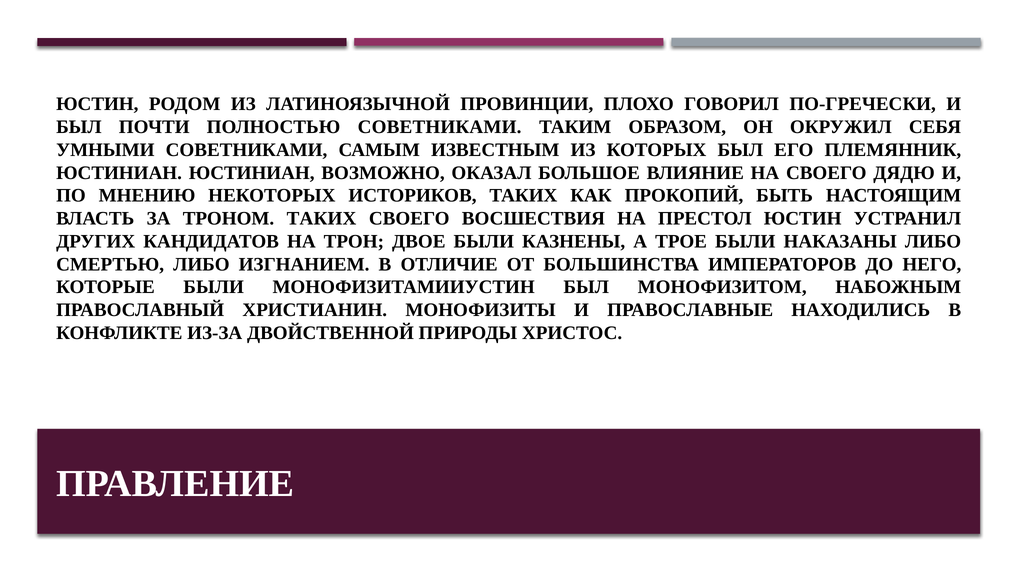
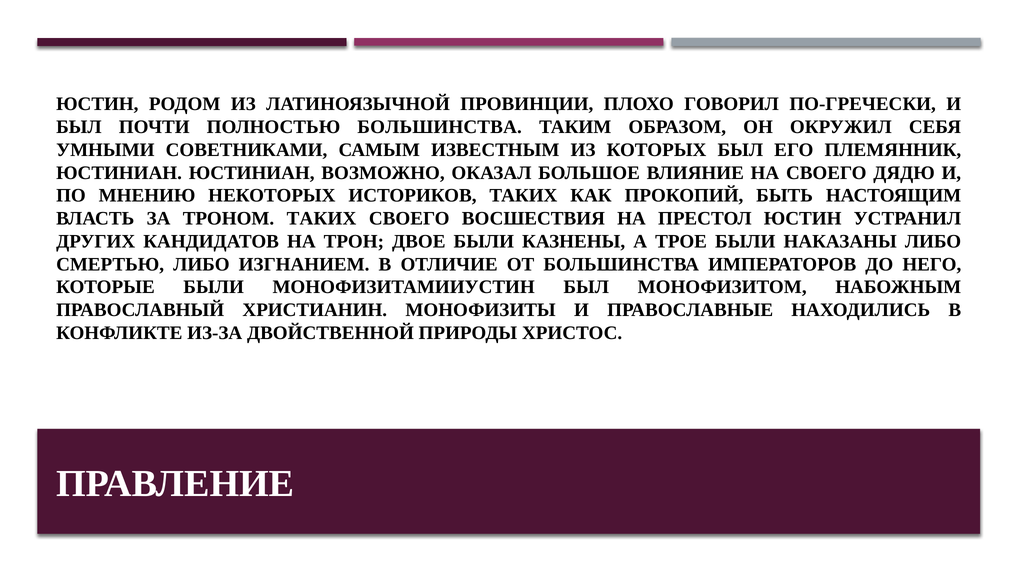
ПОЛНОСТЬЮ СОВЕТНИКАМИ: СОВЕТНИКАМИ -> БОЛЬШИНСТВА (440, 127)
